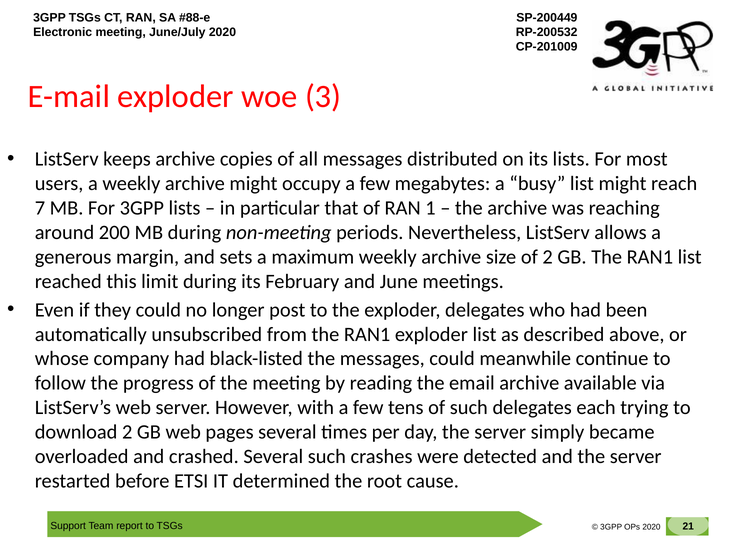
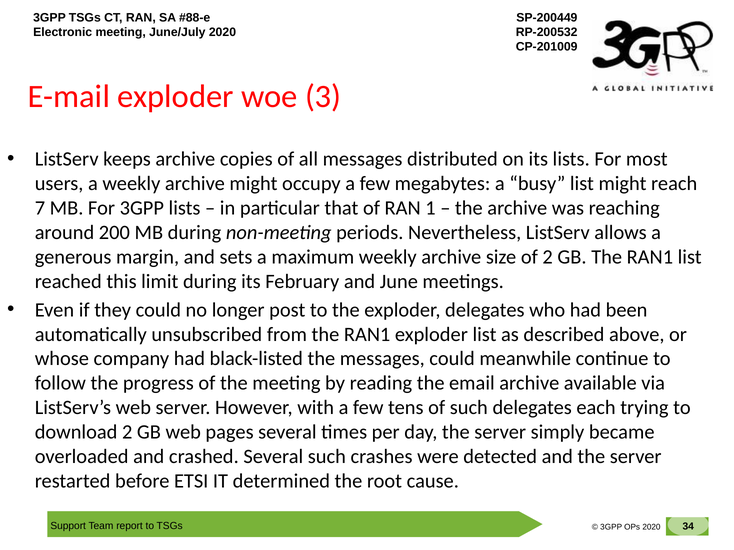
21: 21 -> 34 (688, 527)
